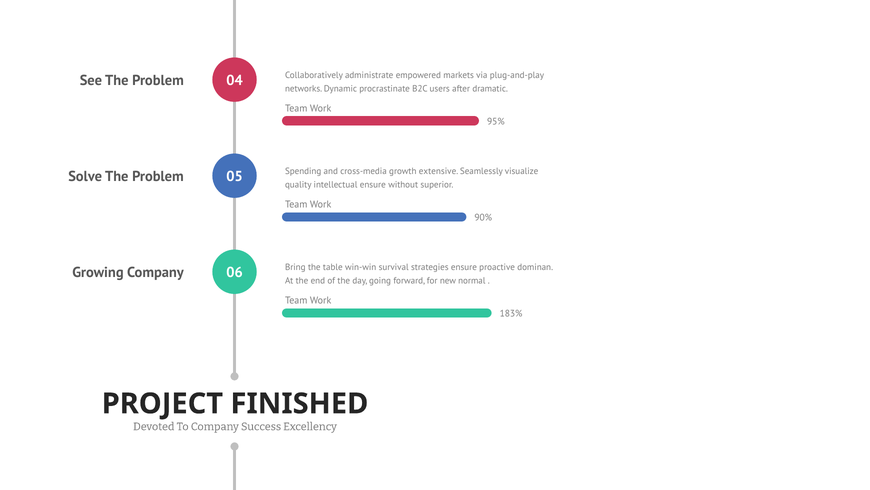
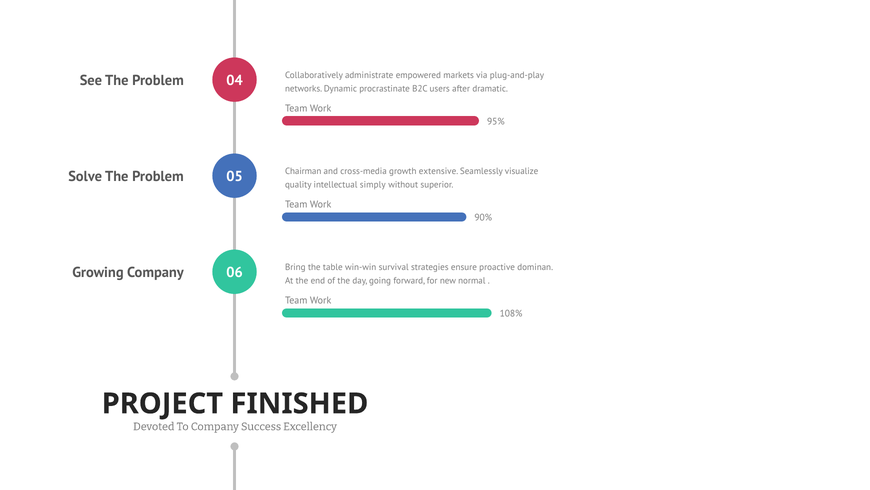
Spending: Spending -> Chairman (303, 171)
intellectual ensure: ensure -> simply (373, 185)
183%: 183% -> 108% (511, 313)
